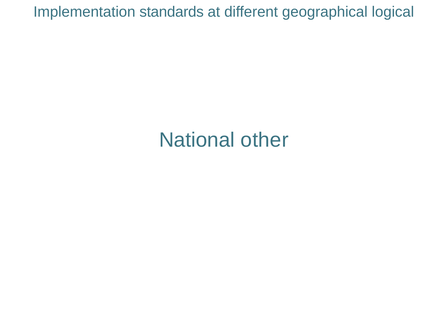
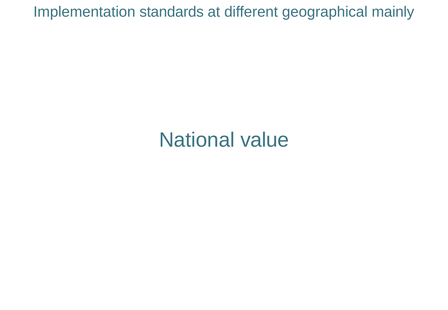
logical: logical -> mainly (393, 12)
other: other -> value (265, 140)
